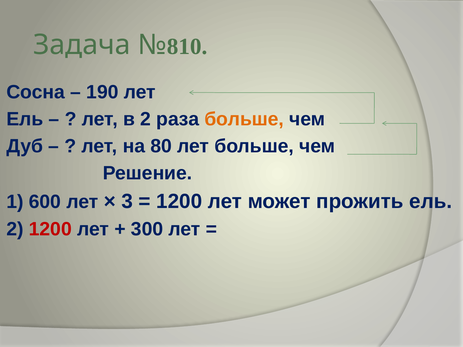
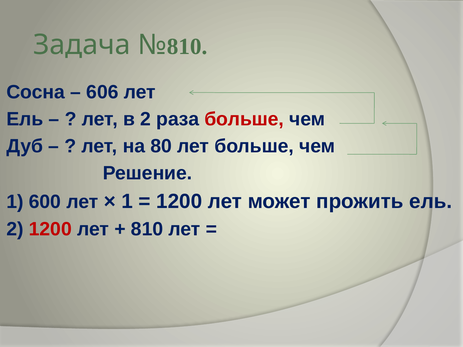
190: 190 -> 606 (102, 92)
больше colour: orange -> red (244, 119)
3: 3 -> 1 (127, 202)
300: 300 -> 810 (147, 229)
